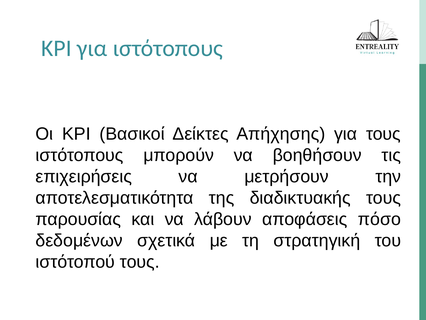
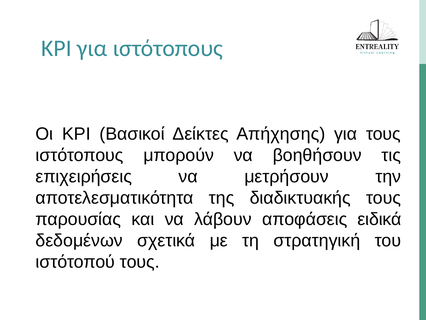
πόσο: πόσο -> ειδικά (379, 219)
